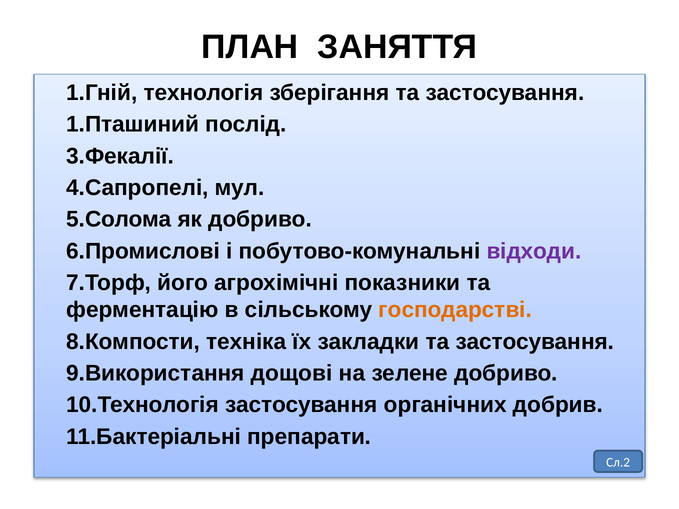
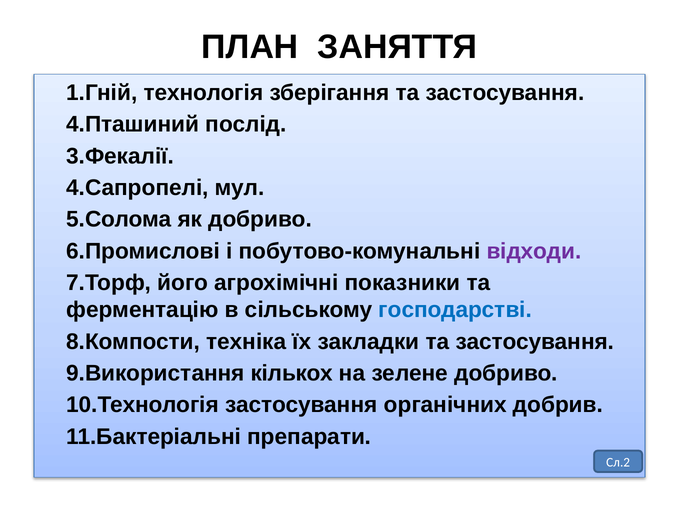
1.Пташиний: 1.Пташиний -> 4.Пташиний (133, 125)
господарстві colour: orange -> blue (455, 310)
дощові: дощові -> кількох (292, 373)
